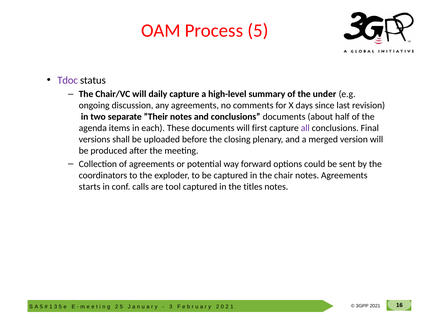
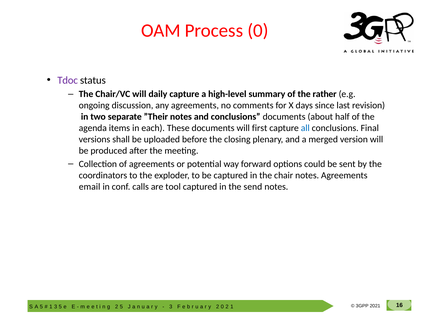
Process 5: 5 -> 0 (258, 31)
under: under -> rather (325, 94)
all colour: purple -> blue (305, 128)
starts: starts -> email (90, 187)
titles: titles -> send (253, 187)
